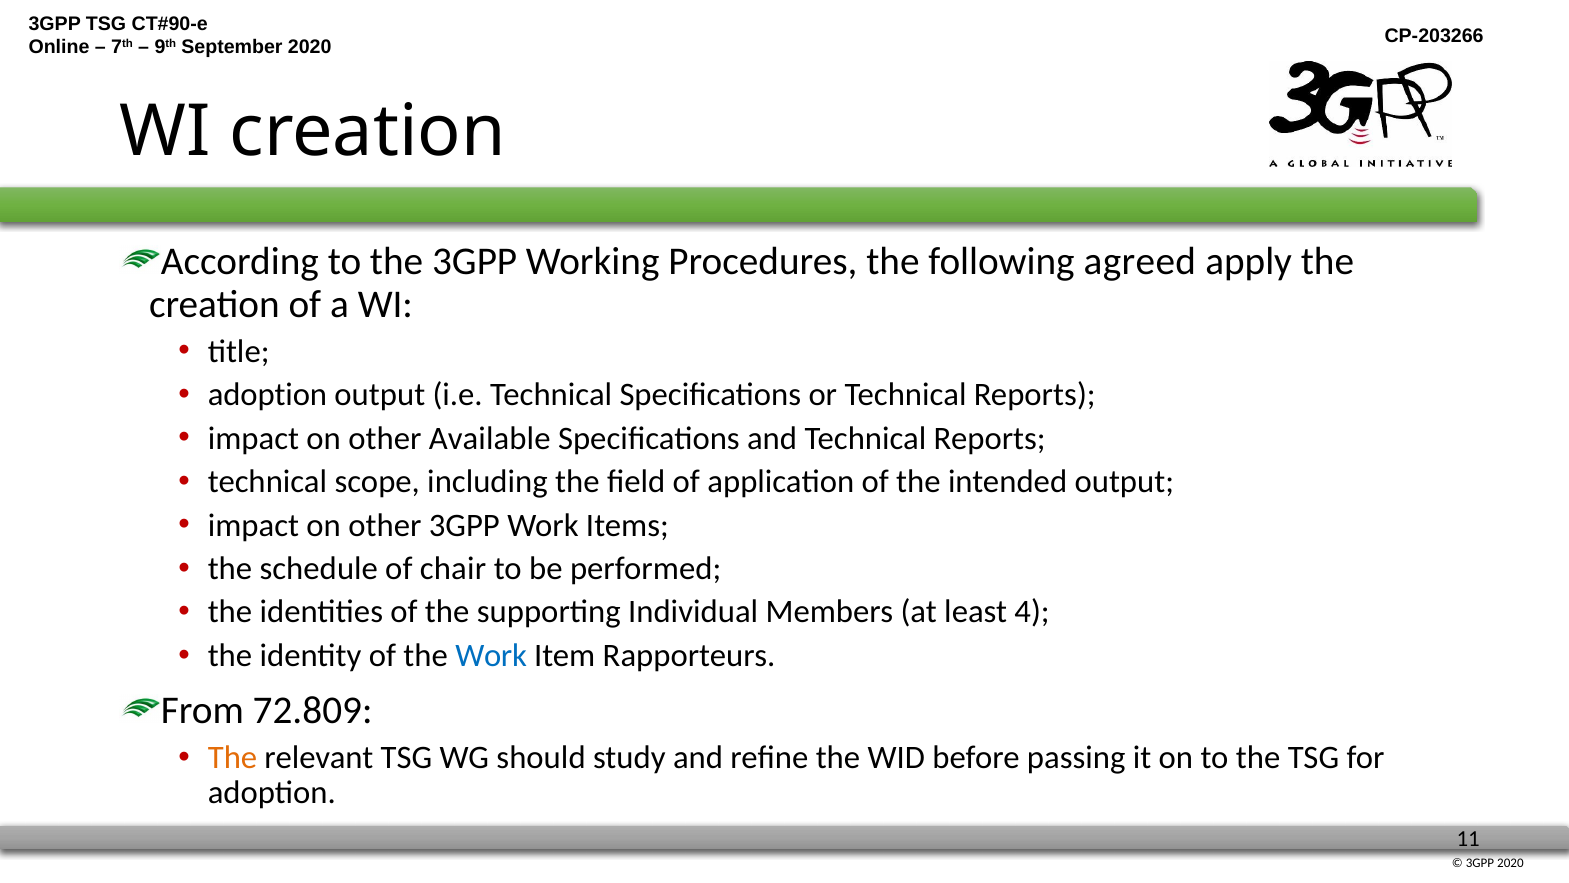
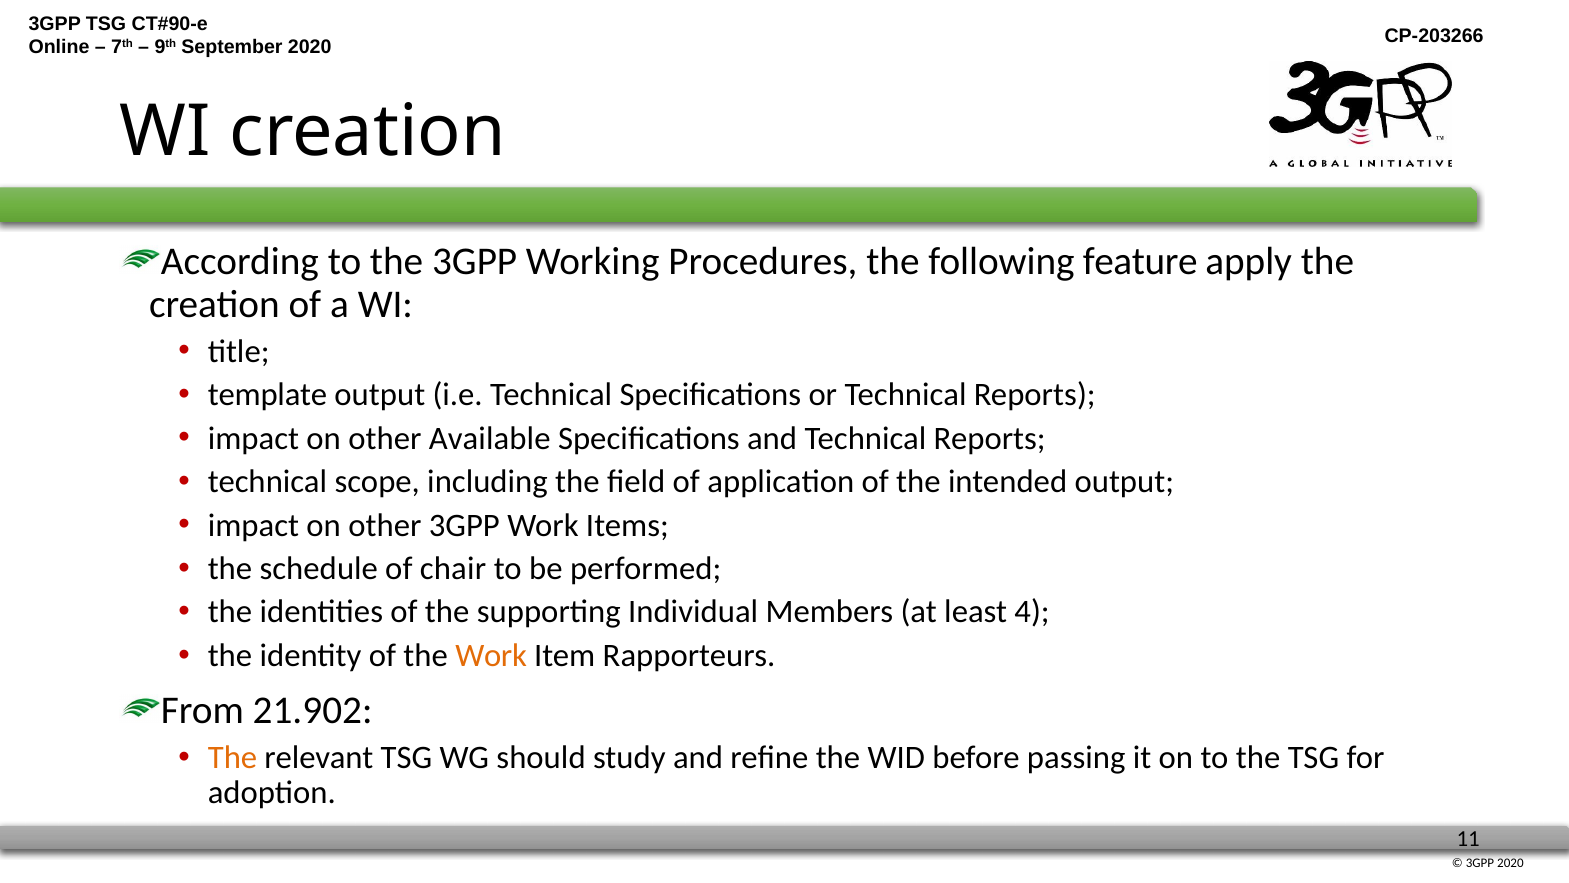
agreed: agreed -> feature (1140, 262)
adoption: adoption -> template (268, 395)
Work colour: blue -> orange (491, 655)
72.809: 72.809 -> 21.902 (313, 710)
